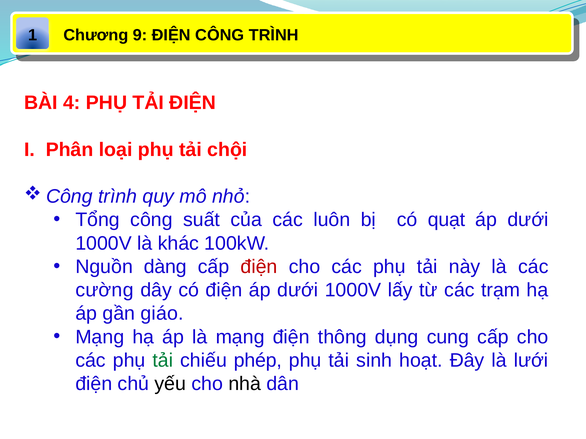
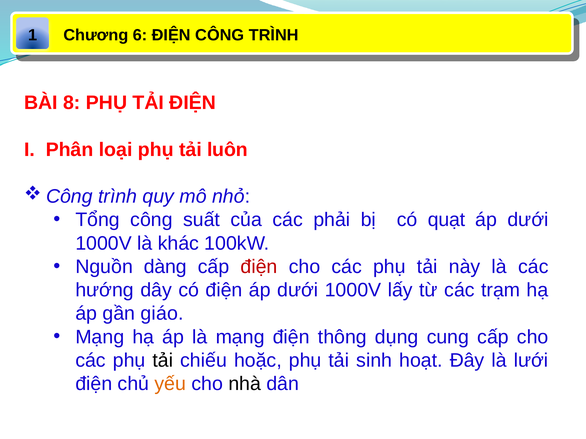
9: 9 -> 6 (140, 35)
4: 4 -> 8 (72, 103)
chội: chội -> luôn (227, 150)
luôn: luôn -> phải (332, 220)
cường: cường -> hướng (105, 290)
tải colour: green -> black (163, 361)
phép: phép -> hoặc (258, 361)
yếu colour: black -> orange (170, 384)
